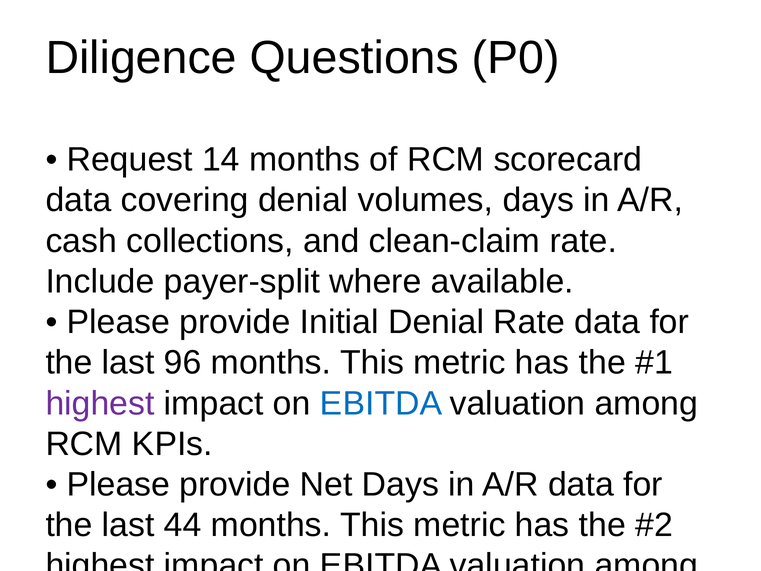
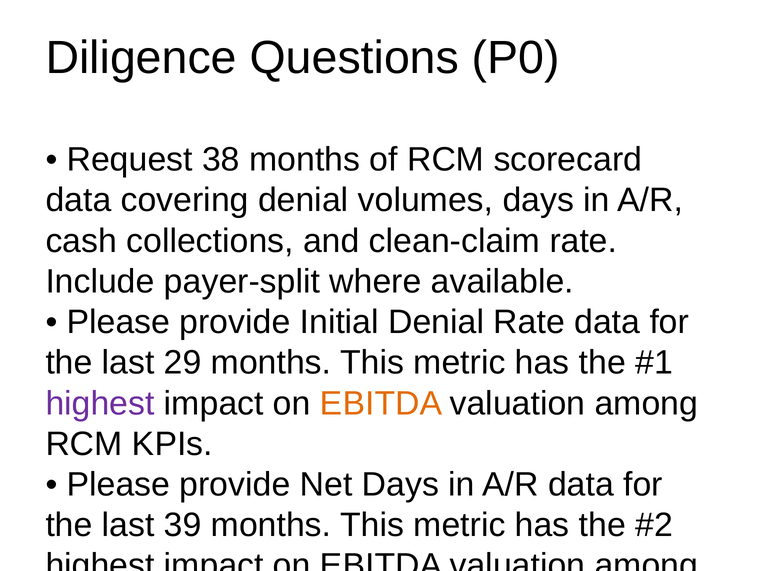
14: 14 -> 38 (221, 160)
96: 96 -> 29 (183, 363)
EBITDA colour: blue -> orange (381, 403)
44: 44 -> 39 (183, 525)
